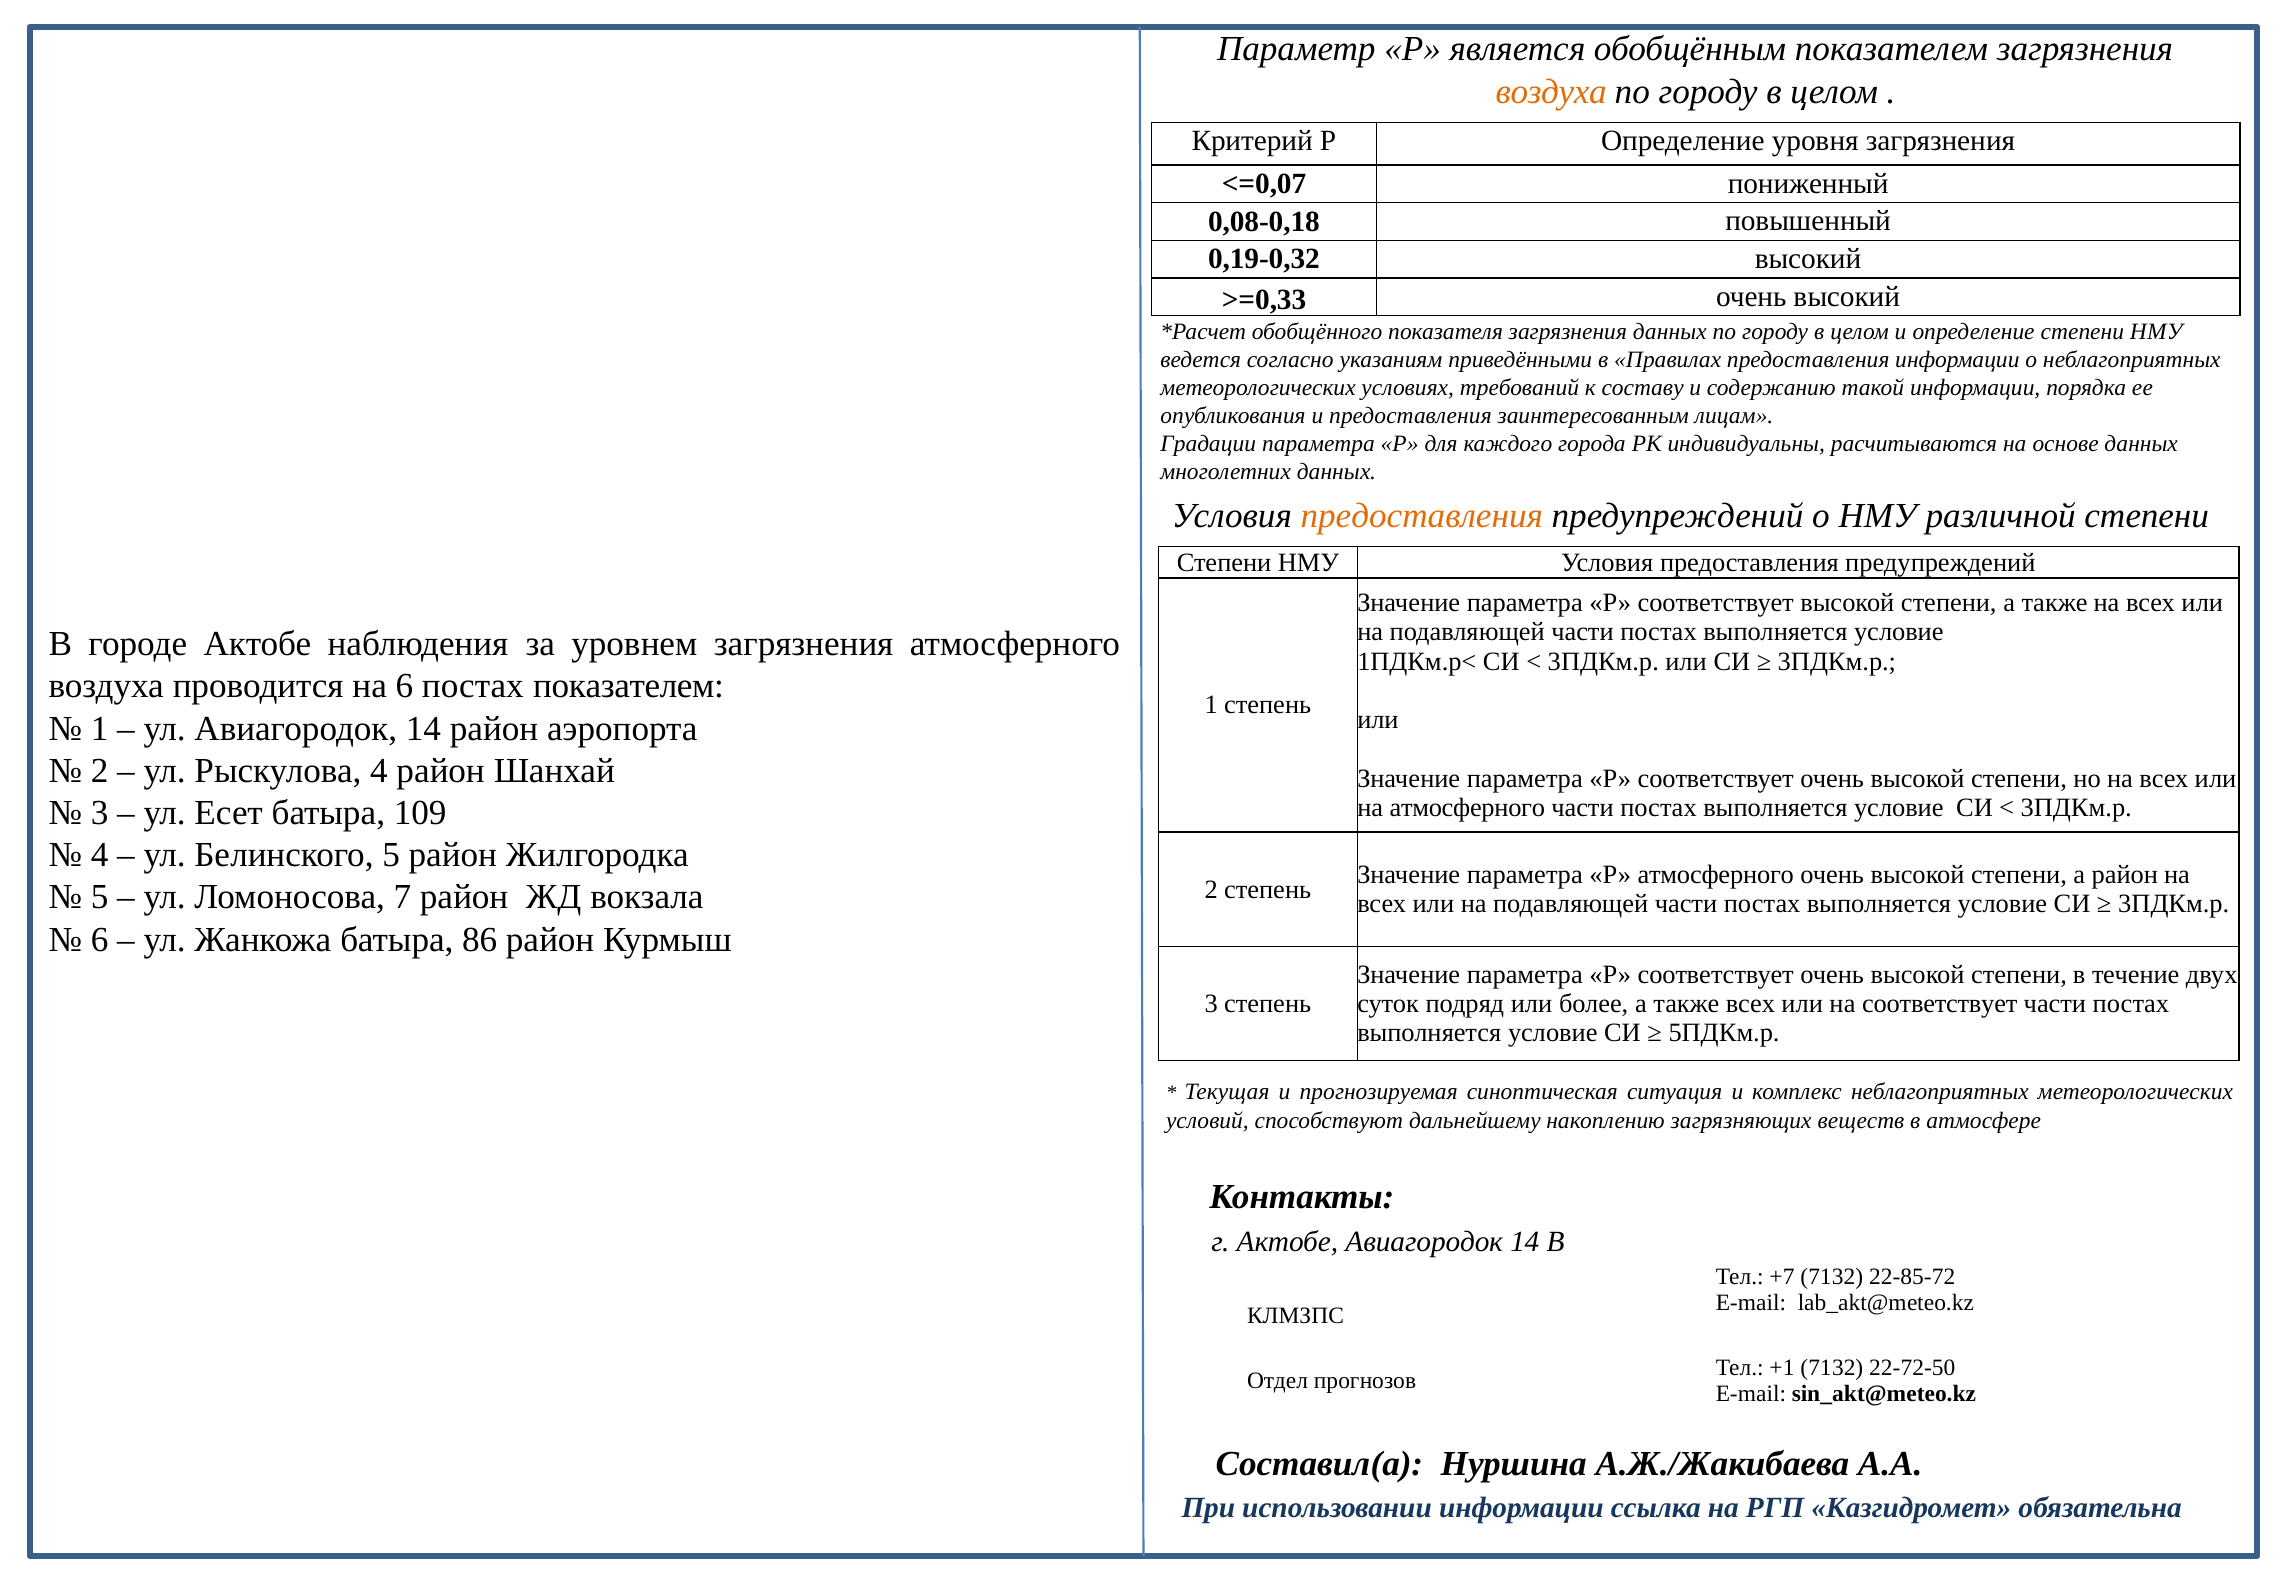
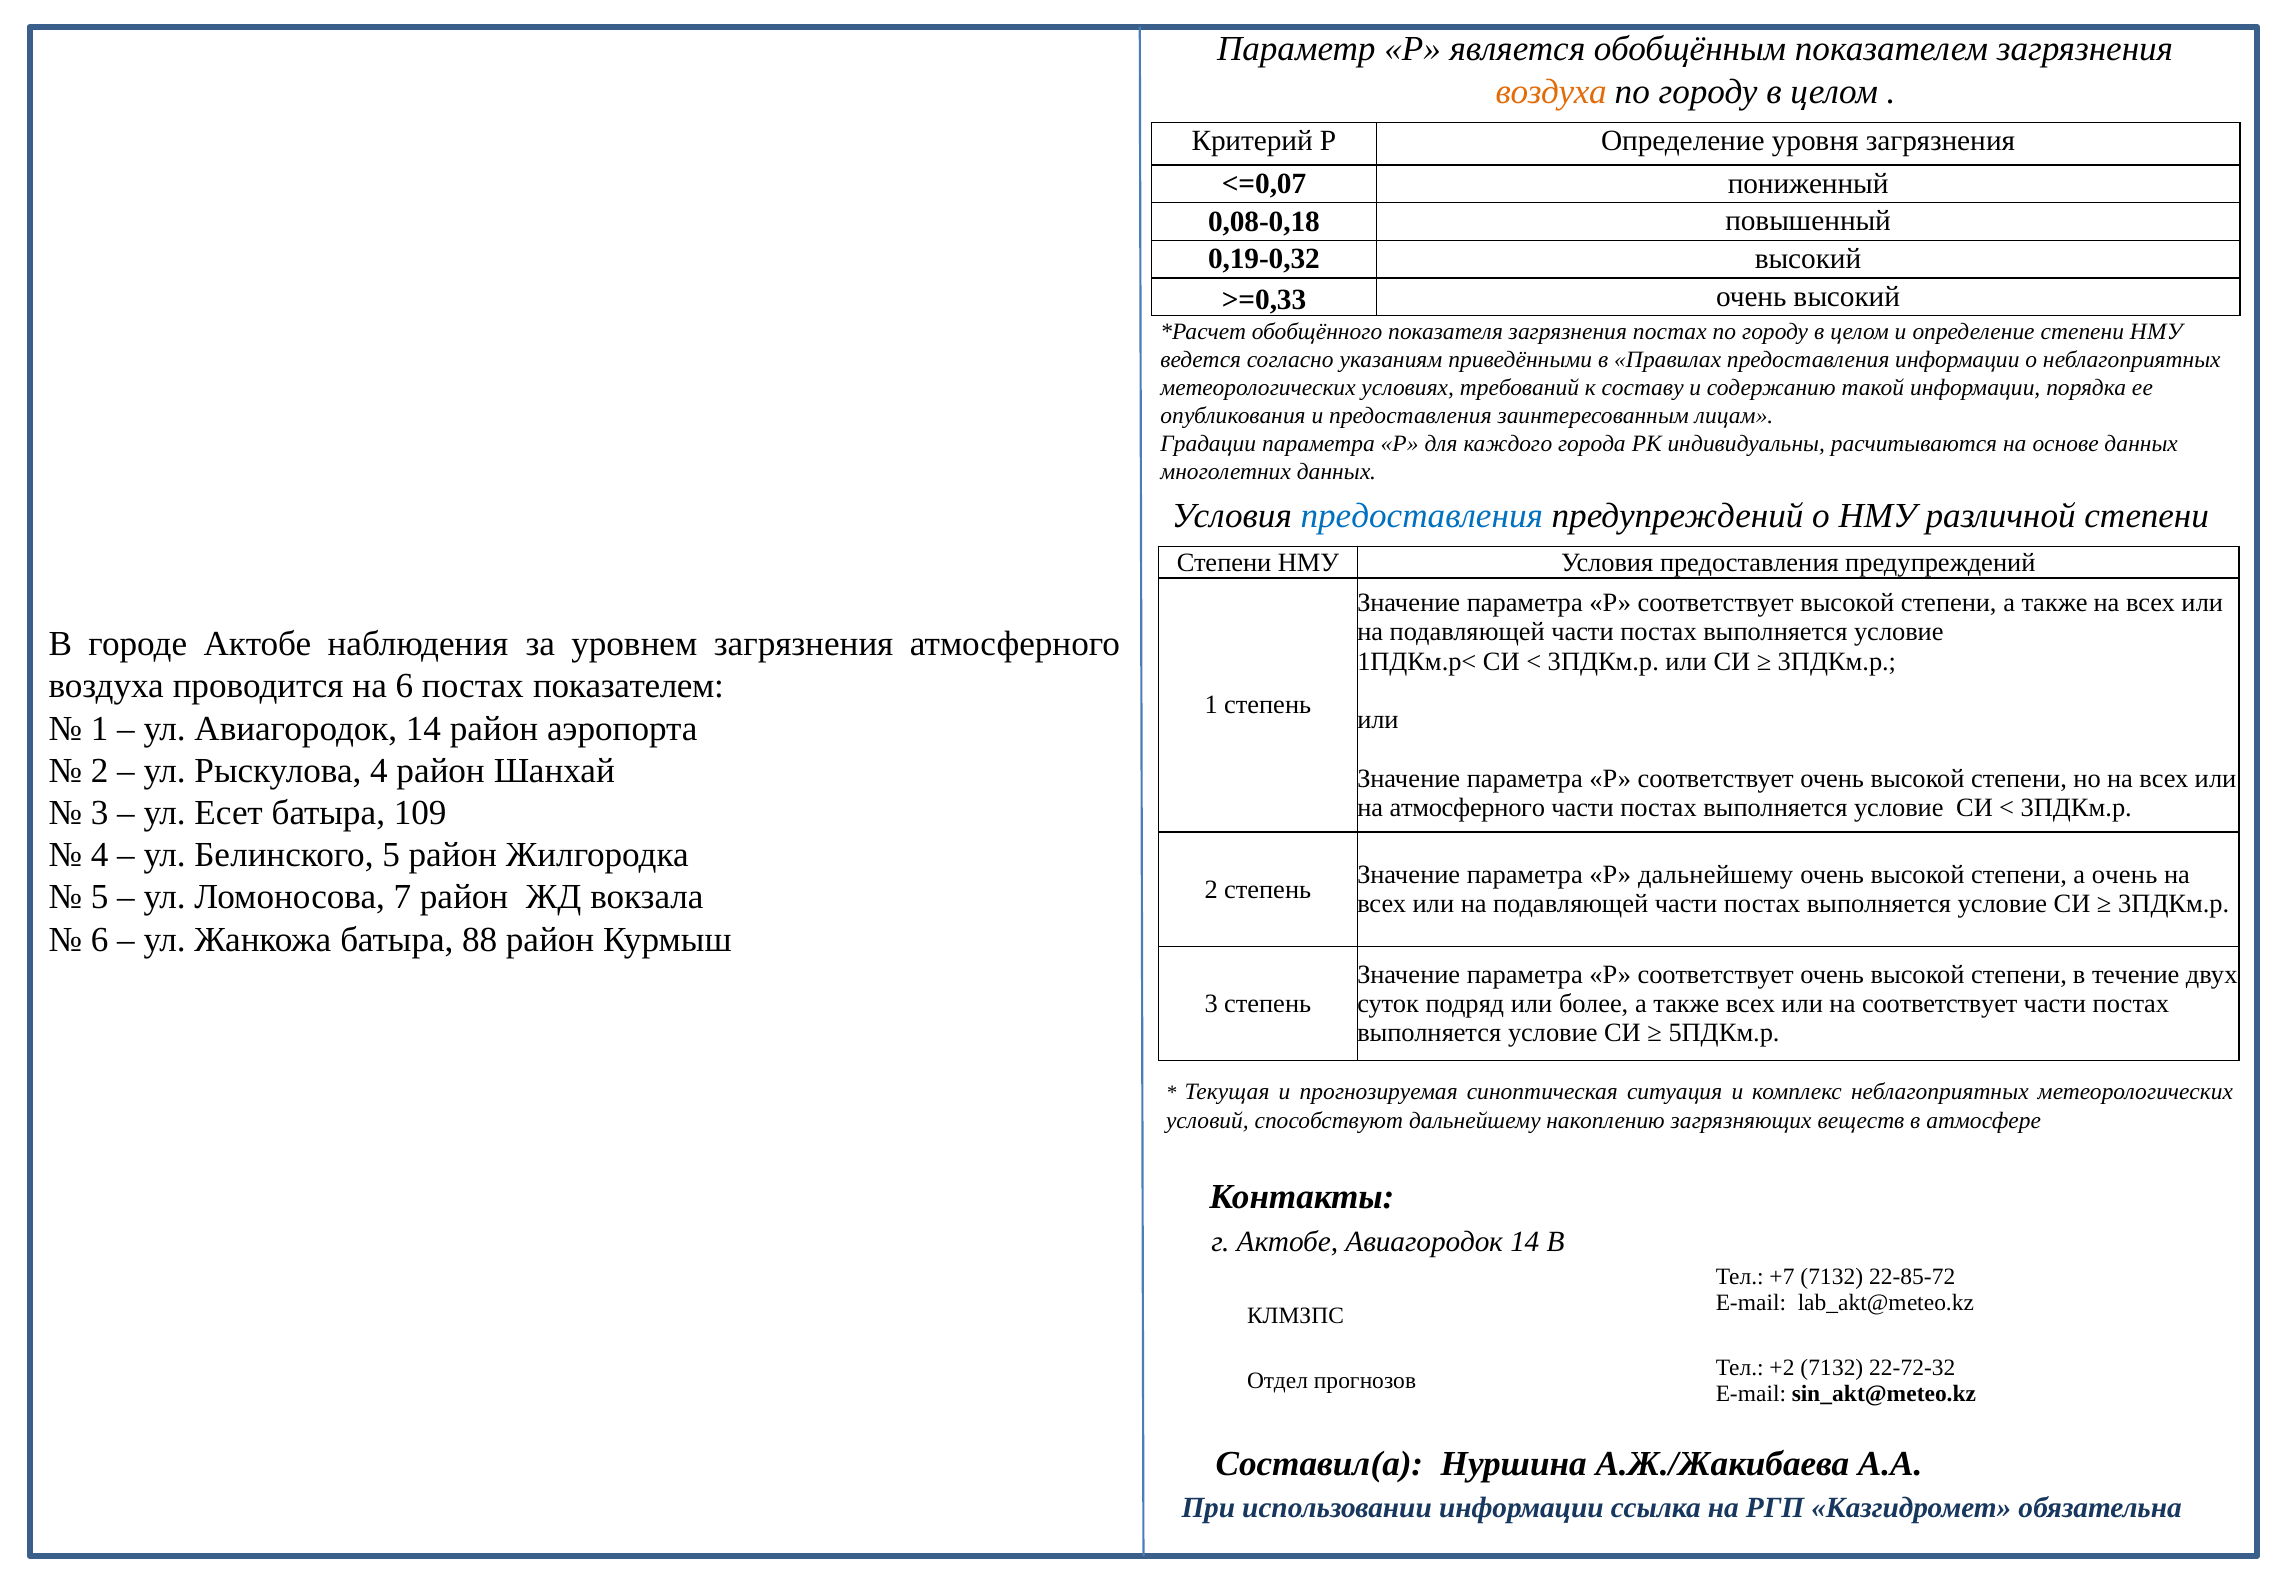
загрязнения данных: данных -> постах (1670, 332)
предоставления colour: orange -> blue (1422, 516)
Р атмосферного: атмосферного -> дальнейшему (1716, 875)
а район: район -> очень (2125, 875)
86: 86 -> 88 (480, 940)
+1: +1 -> +2 (1782, 1368)
22-72-50: 22-72-50 -> 22-72-32 (1912, 1368)
